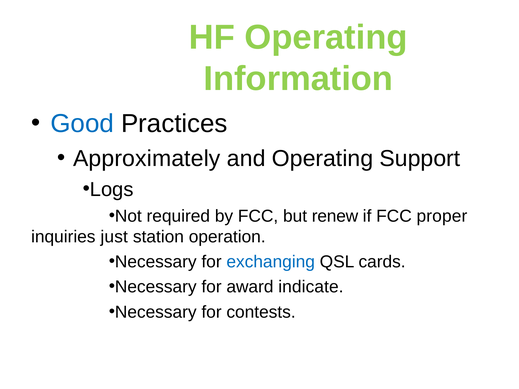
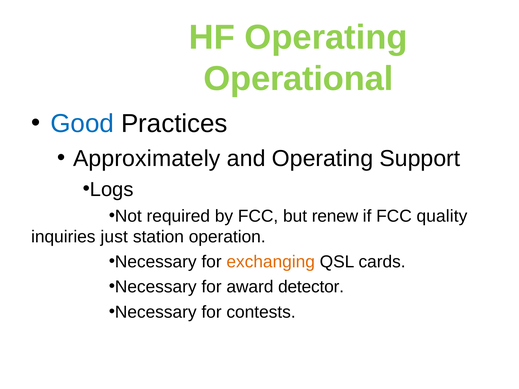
Information: Information -> Operational (298, 79)
proper: proper -> quality (442, 216)
exchanging colour: blue -> orange (271, 262)
indicate: indicate -> detector (311, 287)
